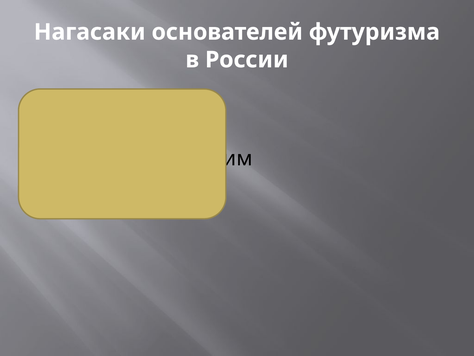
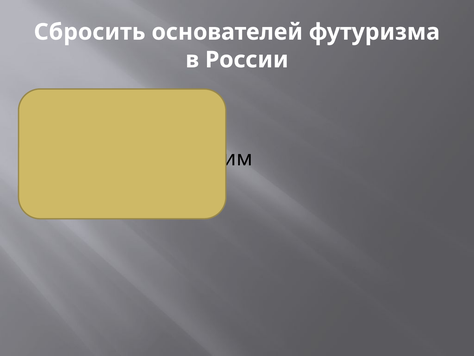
Нагасаки: Нагасаки -> Сбросить (90, 32)
